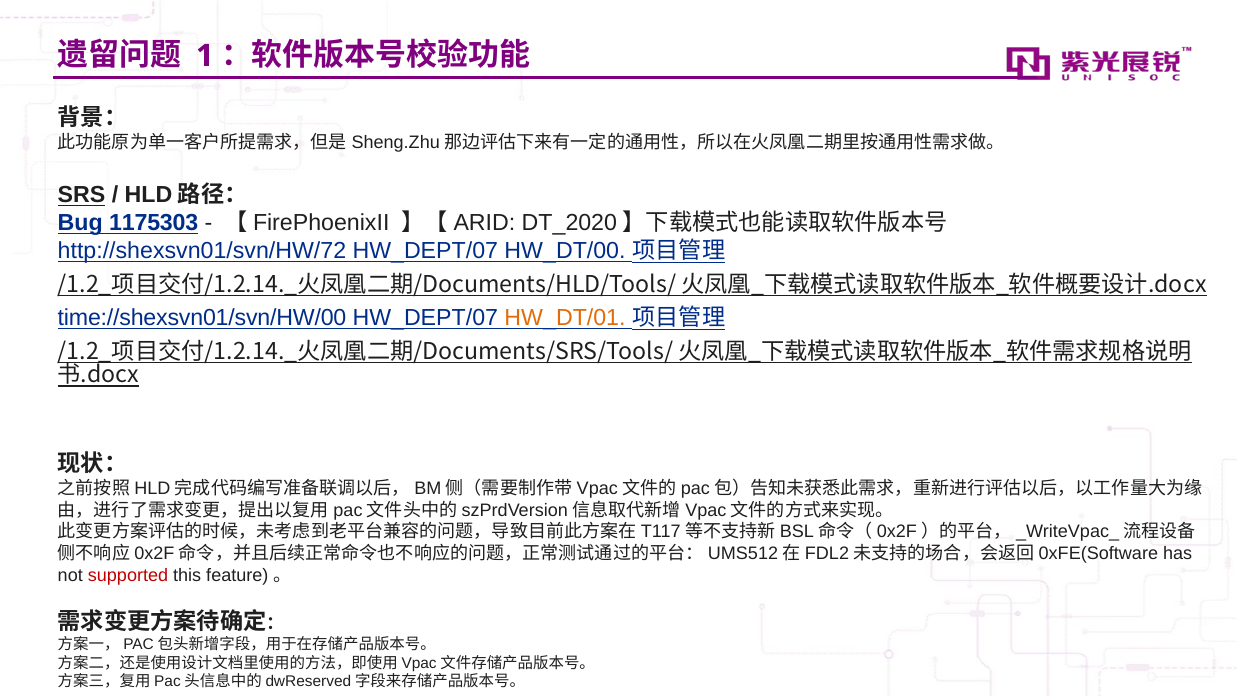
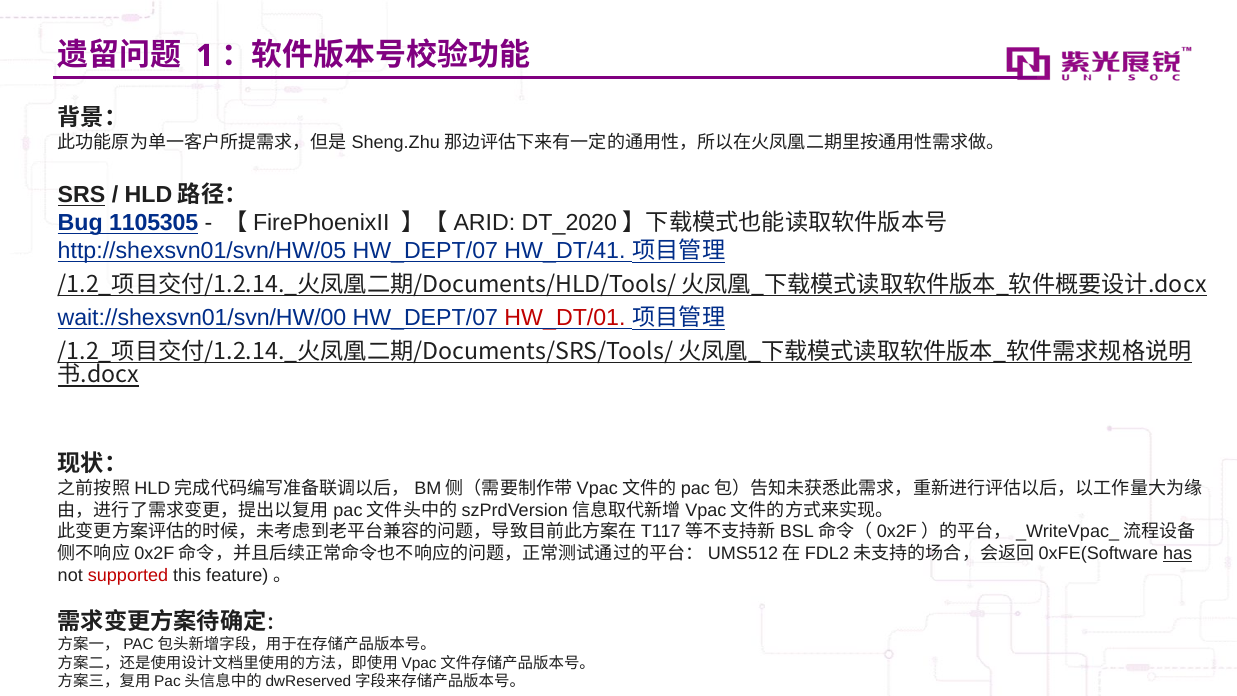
1175303: 1175303 -> 1105305 (154, 223)
http://shexsvn01/svn/HW/72: http://shexsvn01/svn/HW/72 -> http://shexsvn01/svn/HW/05 (202, 251)
HW_DT/00: HW_DT/00 -> HW_DT/41 (565, 251)
time://shexsvn01/svn/HW/00: time://shexsvn01/svn/HW/00 -> wait://shexsvn01/svn/HW/00 (202, 318)
HW_DT/01 colour: orange -> red (565, 318)
has underline: none -> present (1178, 553)
